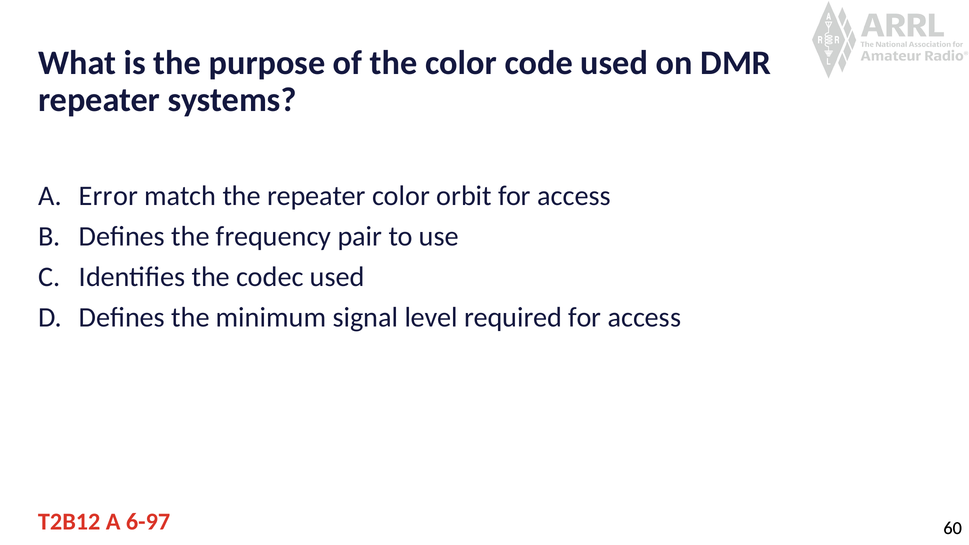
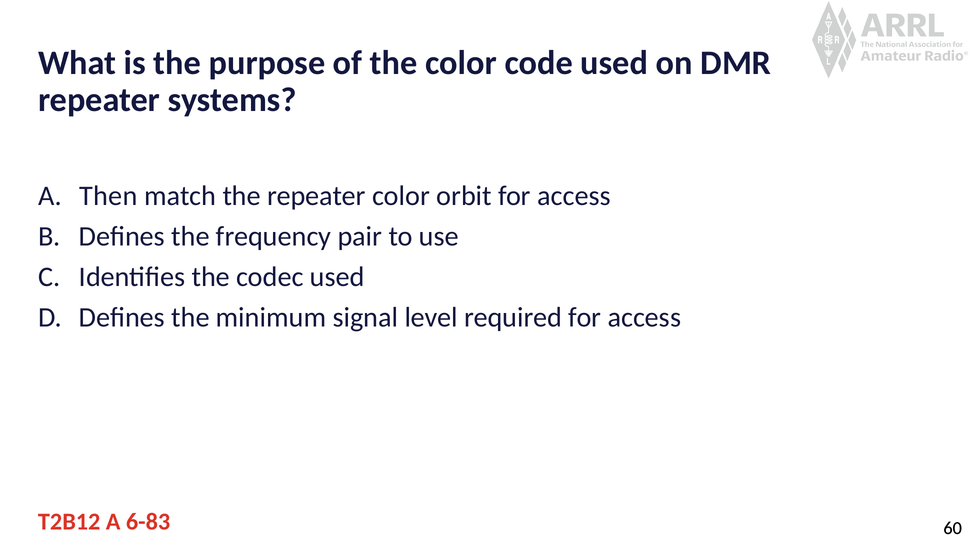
Error: Error -> Then (108, 196)
6-97: 6-97 -> 6-83 (148, 522)
